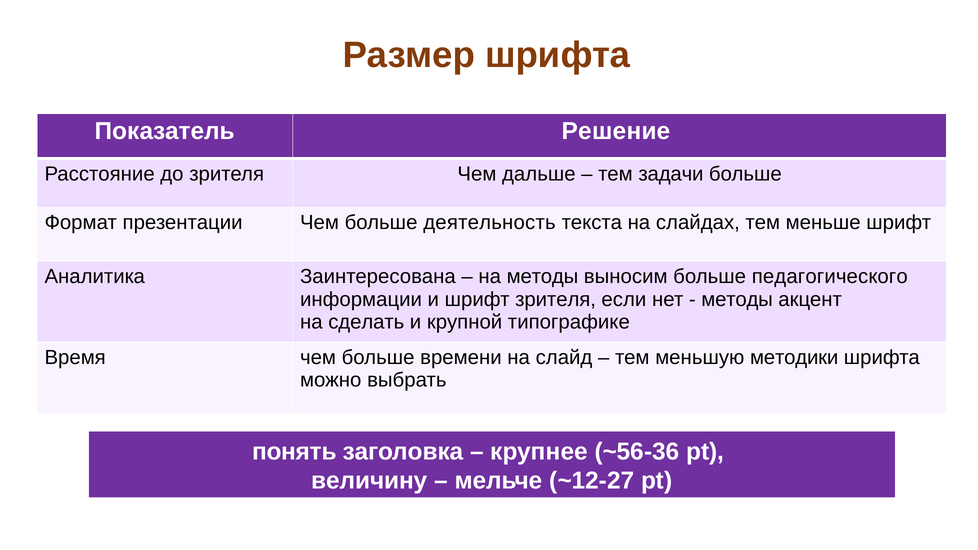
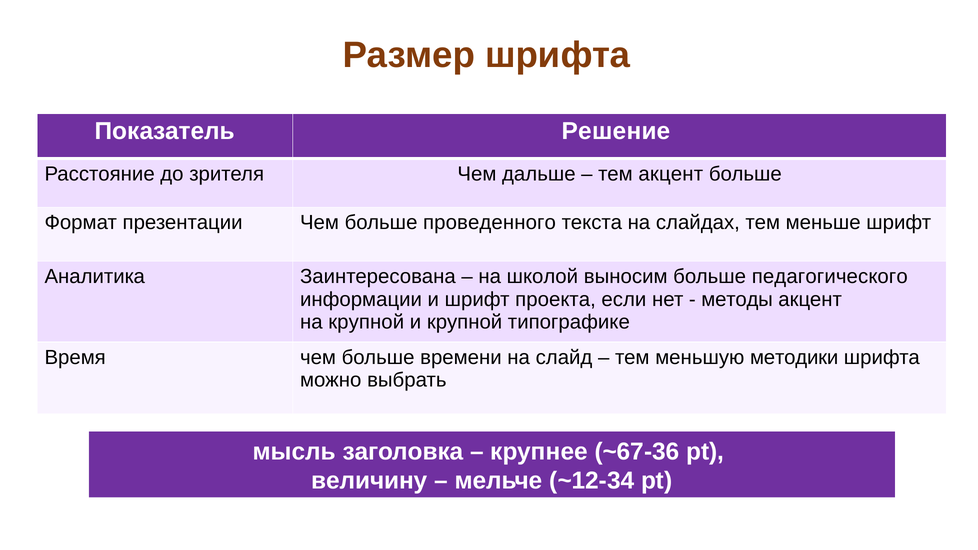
тем задачи: задачи -> акцент (671, 174)
деятельность: деятельность -> проведенного (490, 223)
на методы: методы -> школой (542, 277)
шрифт зрителя: зрителя -> проекта (555, 299)
на сделать: сделать -> крупной (366, 322)
понять: понять -> мысль (294, 452)
~56-36: ~56-36 -> ~67-36 (637, 452)
~12-27: ~12-27 -> ~12-34 (592, 481)
